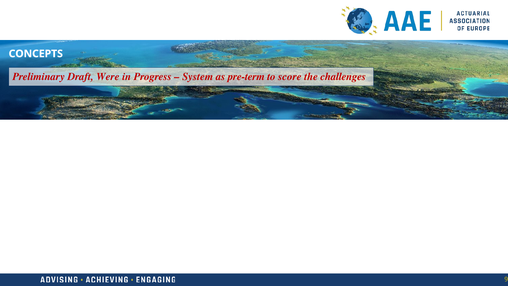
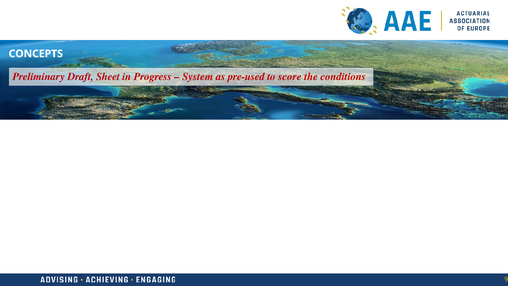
Were: Were -> Sheet (108, 76)
pre-term: pre-term -> pre-used (246, 76)
challenges: challenges -> conditions (343, 76)
